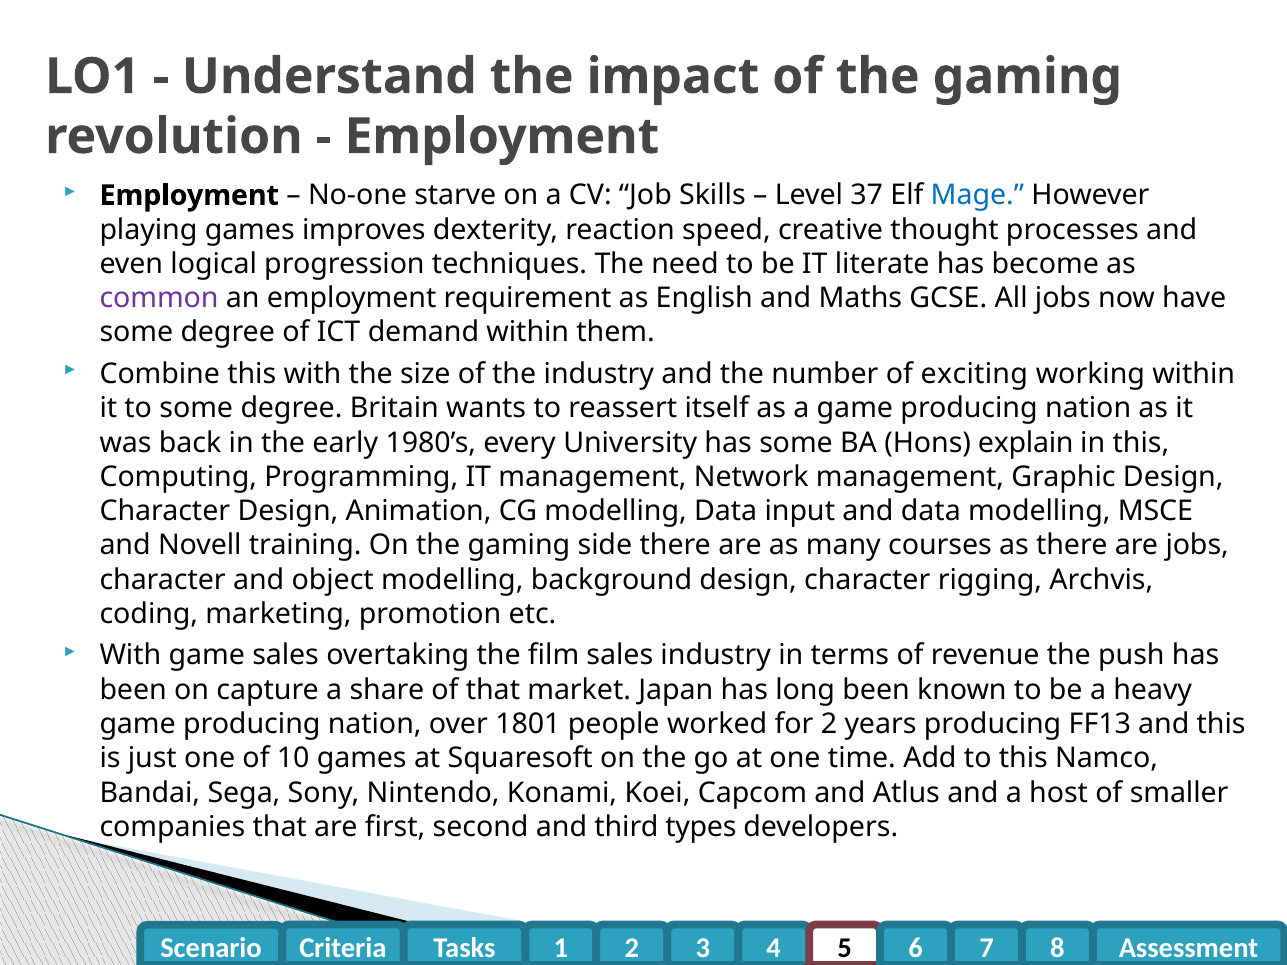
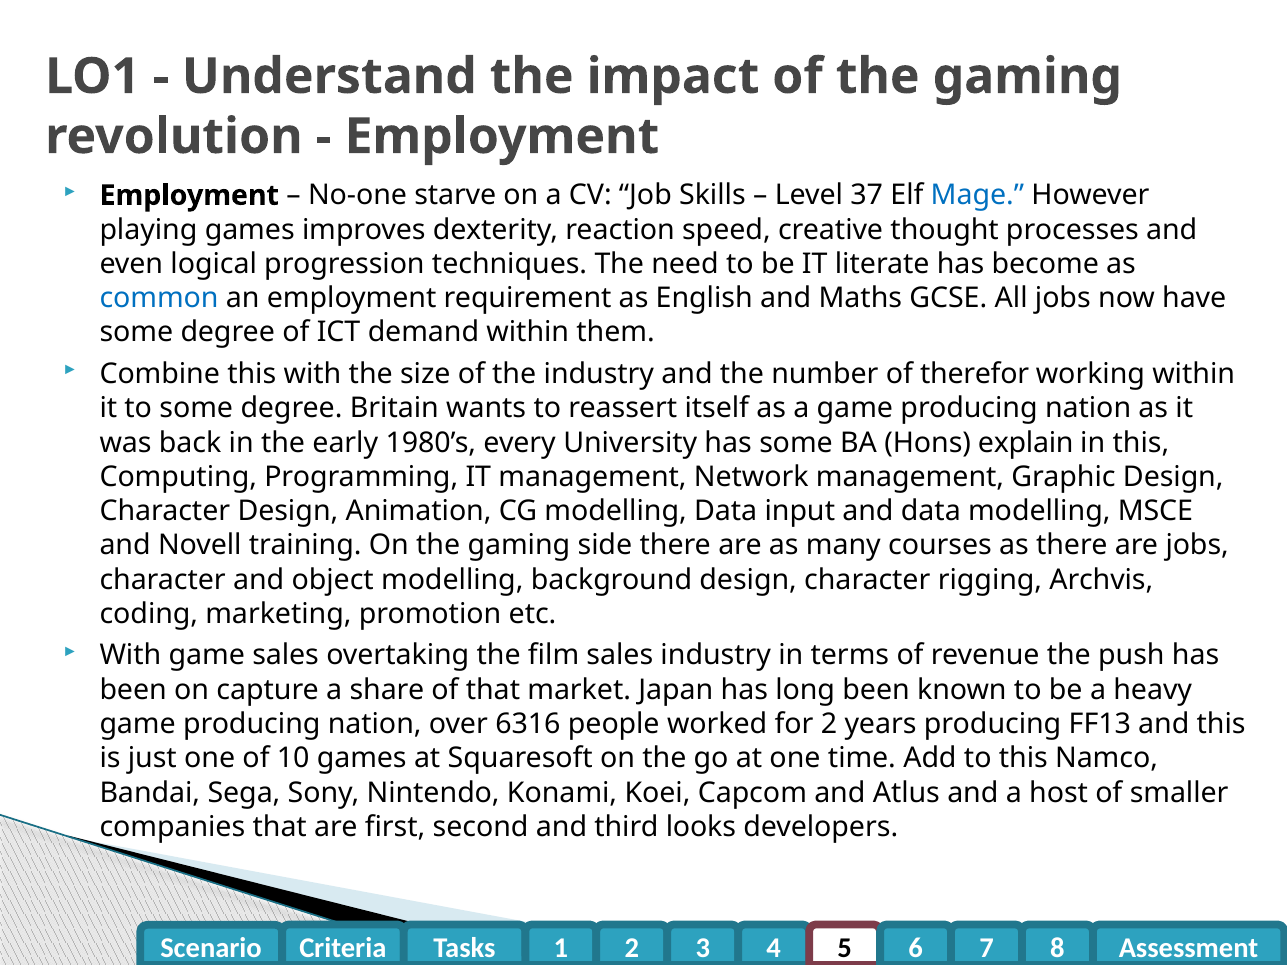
common colour: purple -> blue (159, 298)
exciting: exciting -> therefor (975, 374)
1801: 1801 -> 6316 (528, 724)
types: types -> looks (701, 827)
